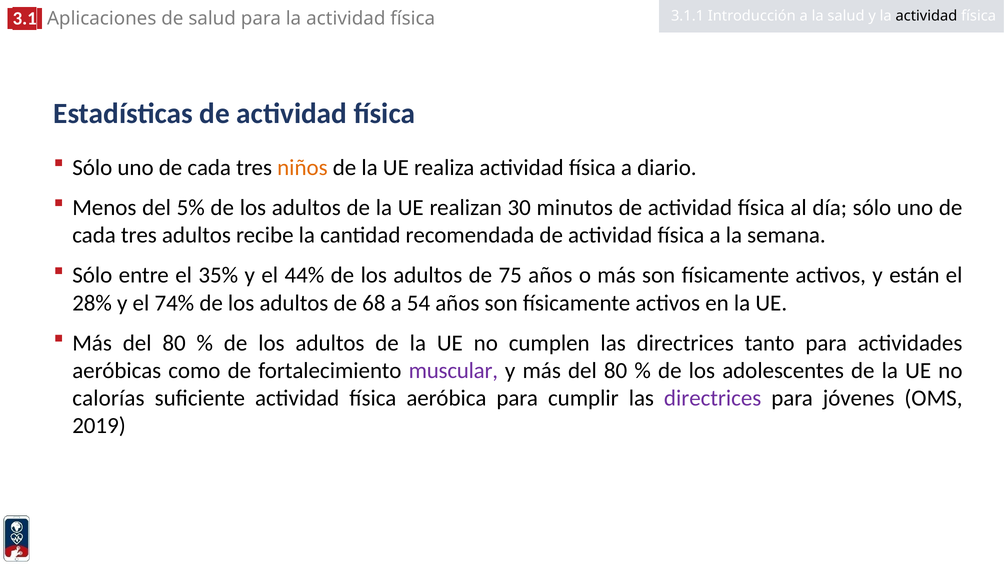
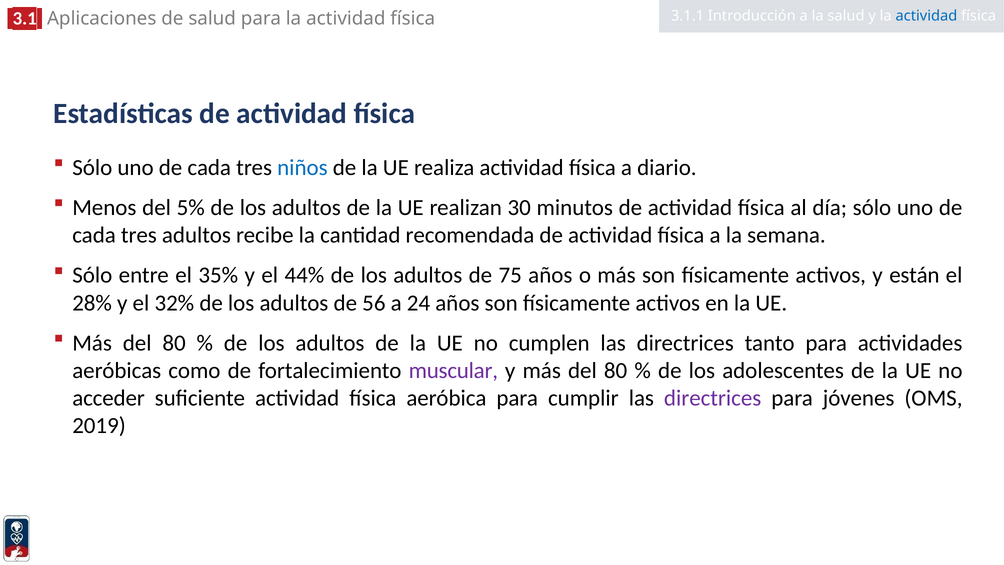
actividad colour: black -> blue (926, 16)
niños colour: orange -> blue (302, 167)
74%: 74% -> 32% (174, 303)
68: 68 -> 56 (374, 303)
54: 54 -> 24 (419, 303)
calorías: calorías -> acceder (109, 398)
